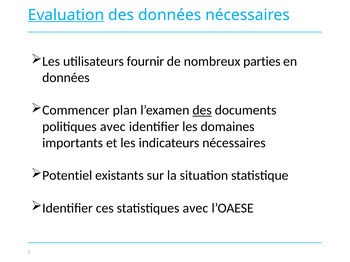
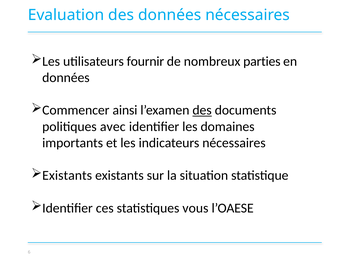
Evaluation underline: present -> none (66, 15)
plan: plan -> ainsi (125, 110)
Potentiel: Potentiel -> Existants (67, 176)
statistiques avec: avec -> vous (195, 209)
